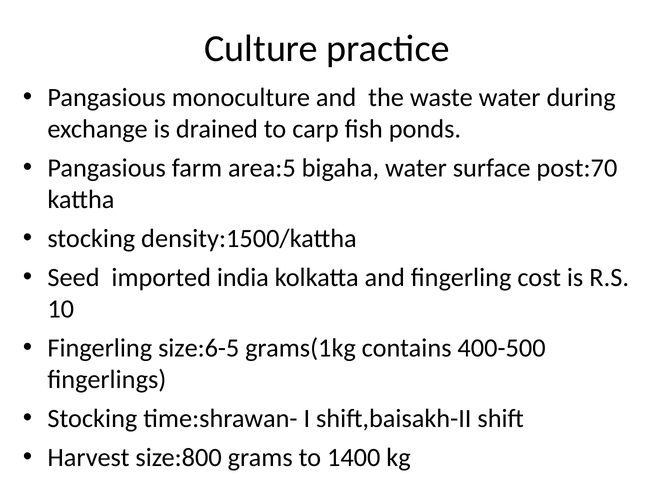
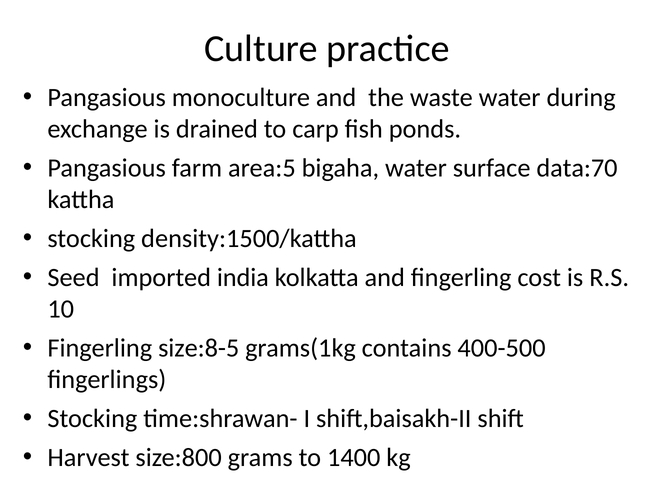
post:70: post:70 -> data:70 (577, 168)
size:6-5: size:6-5 -> size:8-5 (199, 348)
